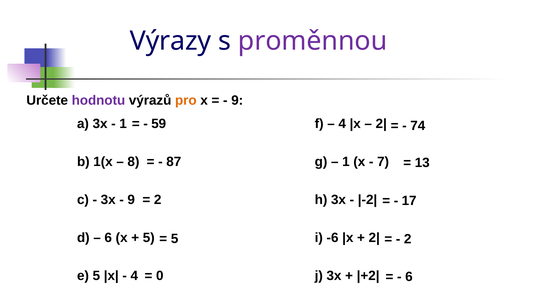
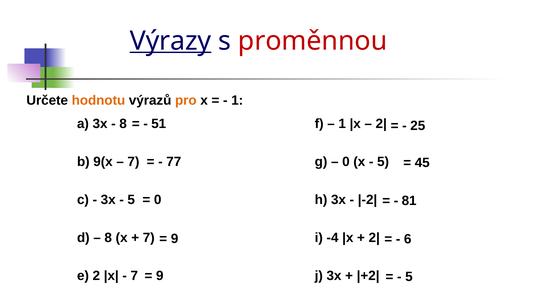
Výrazy underline: none -> present (171, 41)
proměnnou colour: purple -> red (313, 41)
hodnotu colour: purple -> orange (98, 100)
9: 9 -> 1 (237, 100)
1: 1 -> 8 (123, 123)
59: 59 -> 51 (159, 123)
4: 4 -> 1 (342, 123)
74: 74 -> 25 (418, 126)
1(x: 1(x -> 9(x (103, 161)
8: 8 -> 7 (133, 161)
87: 87 -> 77 (174, 161)
1: 1 -> 0 (346, 161)
7: 7 -> 5 (383, 161)
13: 13 -> 45 (422, 162)
9: 9 -> 5 (131, 199)
2: 2 -> 0 (158, 199)
17: 17 -> 81 (409, 200)
6: 6 -> 8 (108, 237)
5: 5 -> 7 (149, 237)
-6: -6 -> -4 (333, 237)
5: 5 -> 9 (175, 238)
2: 2 -> 6 (408, 239)
e 5: 5 -> 2 (96, 275)
4: 4 -> 7 (134, 275)
0: 0 -> 9 (160, 275)
6: 6 -> 5 (409, 276)
